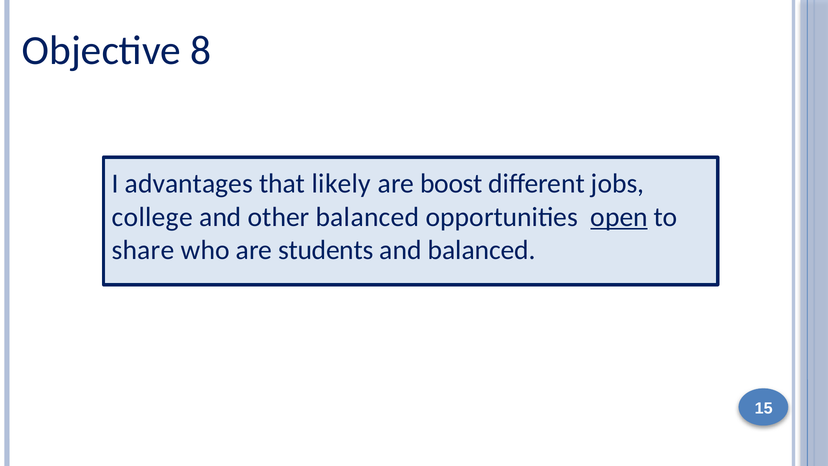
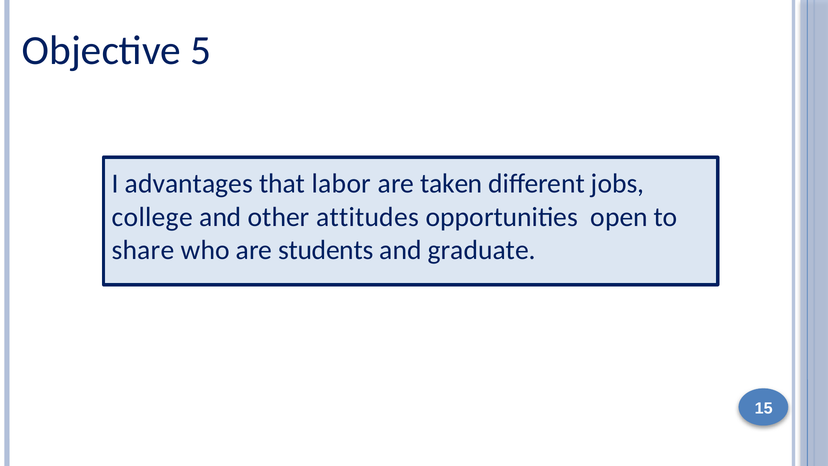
8: 8 -> 5 (201, 51)
likely: likely -> labor (341, 184)
boost: boost -> taken (451, 184)
other balanced: balanced -> attitudes (367, 217)
open underline: present -> none (619, 217)
and balanced: balanced -> graduate (482, 250)
